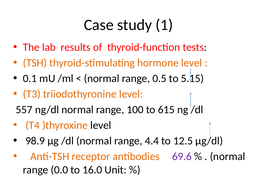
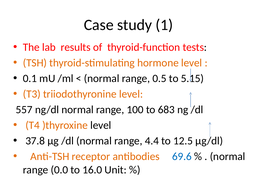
615: 615 -> 683 (166, 110)
98.9: 98.9 -> 37.8 (35, 141)
69.6 colour: purple -> blue (182, 156)
